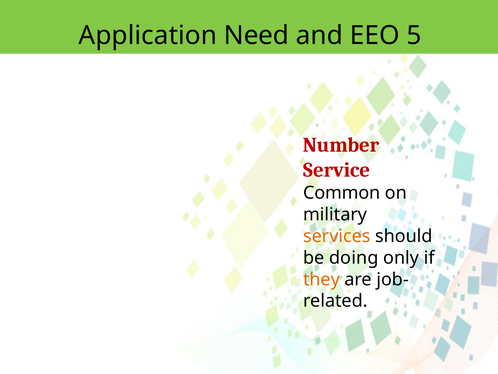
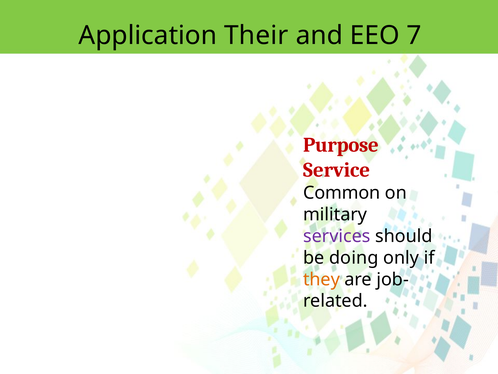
Need: Need -> Their (256, 35)
5: 5 -> 7 (414, 35)
Number: Number -> Purpose (341, 145)
services colour: orange -> purple (337, 236)
